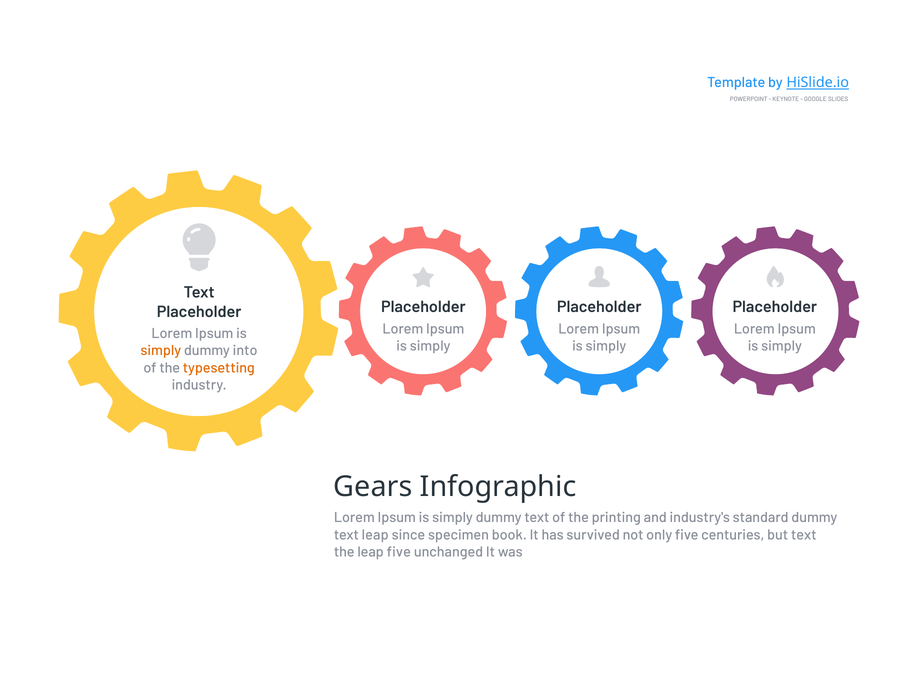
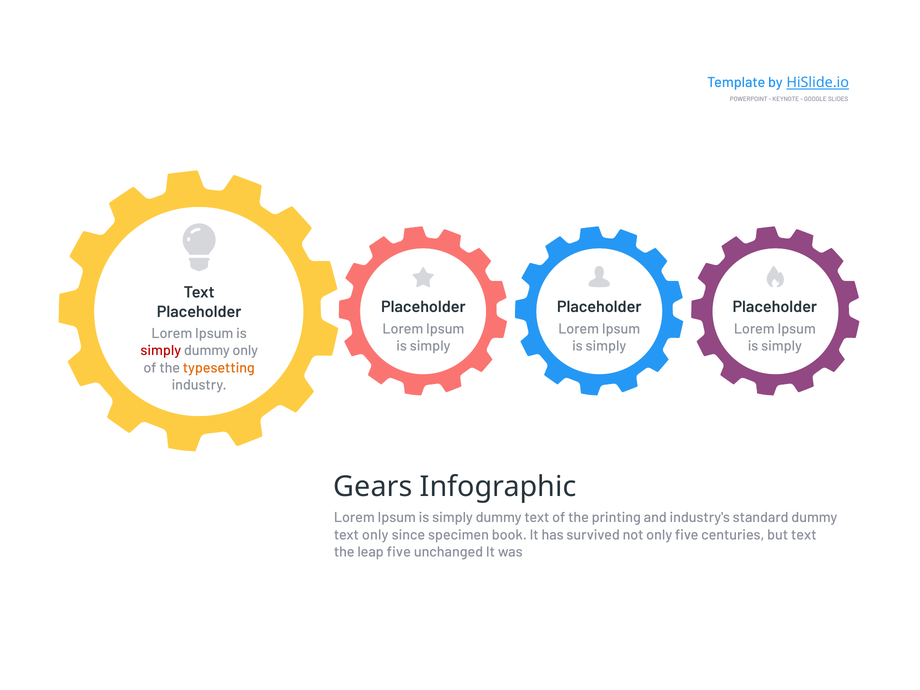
simply colour: orange -> red (161, 351)
dummy into: into -> only (245, 351)
text leap: leap -> only (375, 535)
